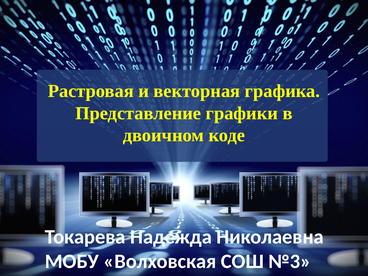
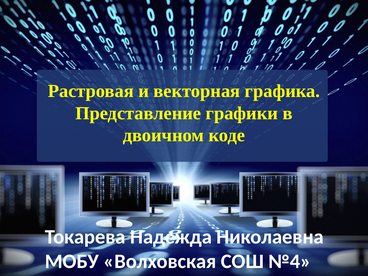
№3: №3 -> №4 (290, 261)
